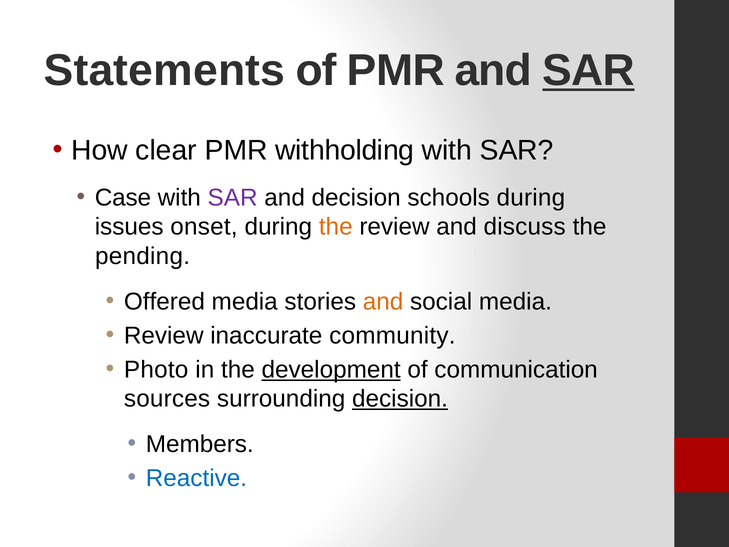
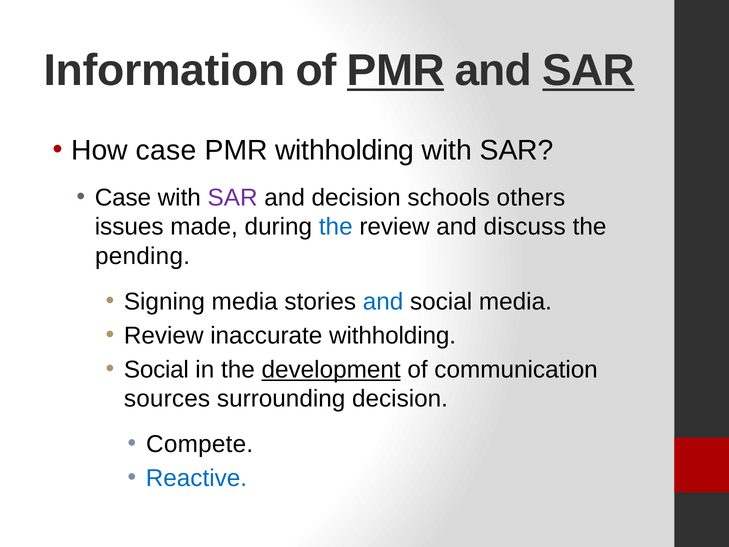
Statements: Statements -> Information (165, 71)
PMR underline: none -> present (396, 71)
How clear: clear -> case (166, 150)
schools during: during -> others (531, 198)
onset: onset -> made (204, 227)
the colour: orange -> blue (336, 227)
Offered: Offered -> Signing (164, 301)
and colour: orange -> blue (383, 301)
inaccurate community: community -> withholding (393, 335)
Photo: Photo -> Social (156, 369)
decision underline: present -> none (400, 399)
Members: Members -> Compete (200, 444)
